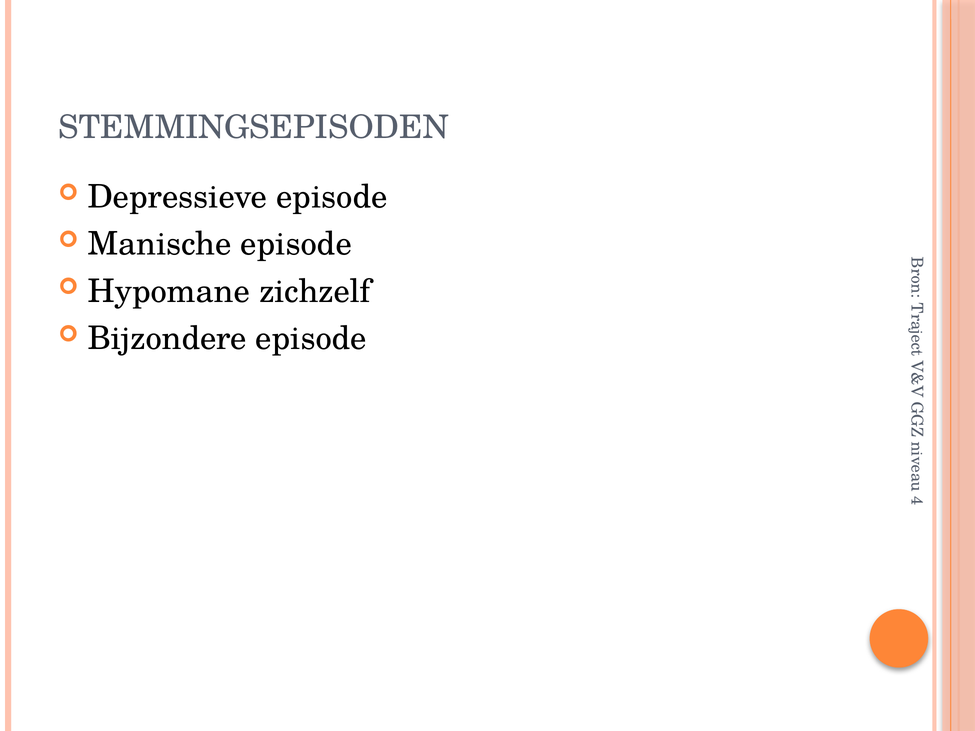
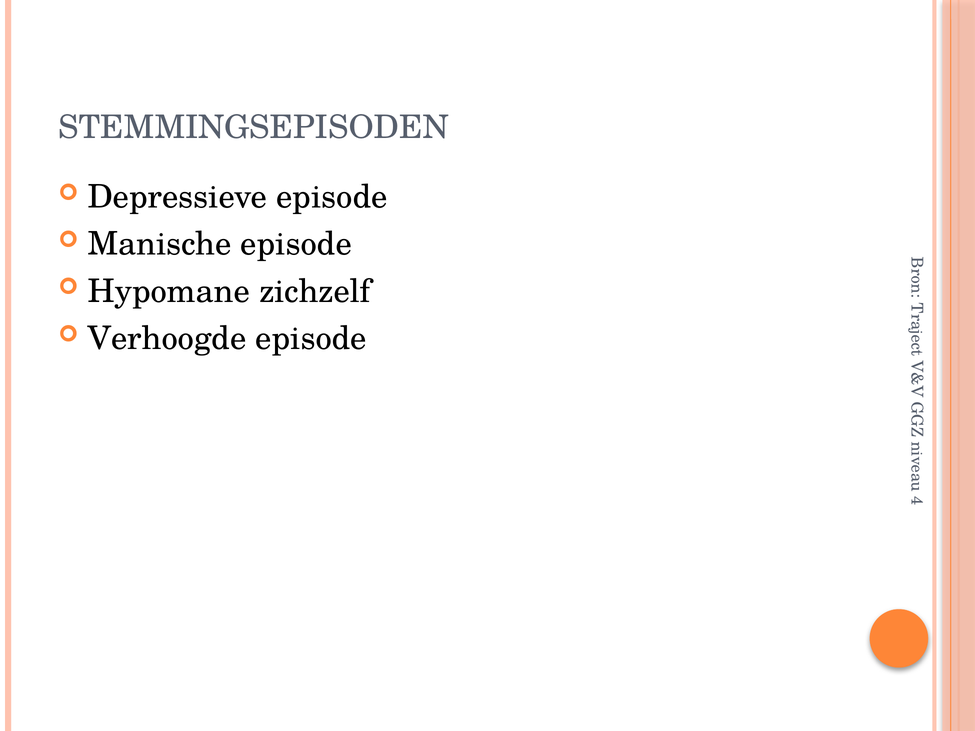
Bijzondere: Bijzondere -> Verhoogde (167, 339)
